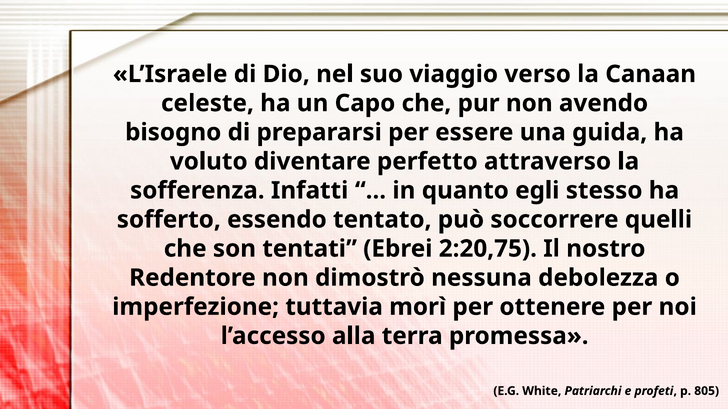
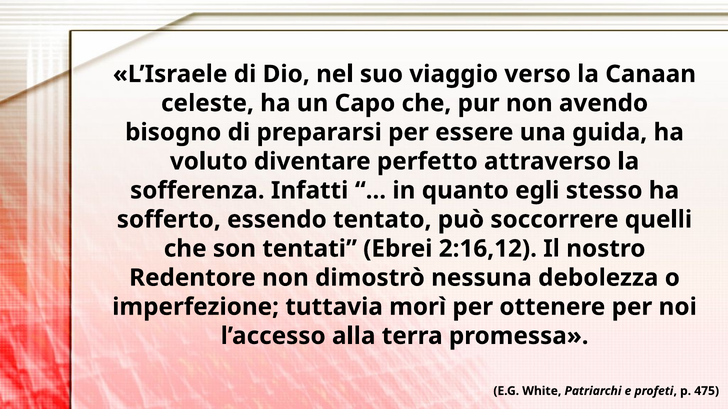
2:20,75: 2:20,75 -> 2:16,12 (488, 249)
805: 805 -> 475 (707, 391)
